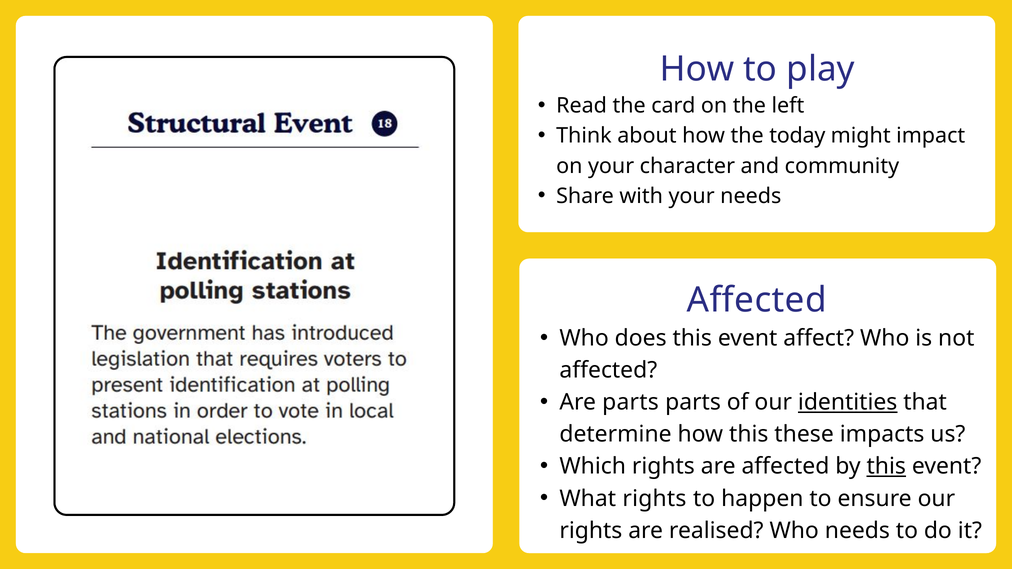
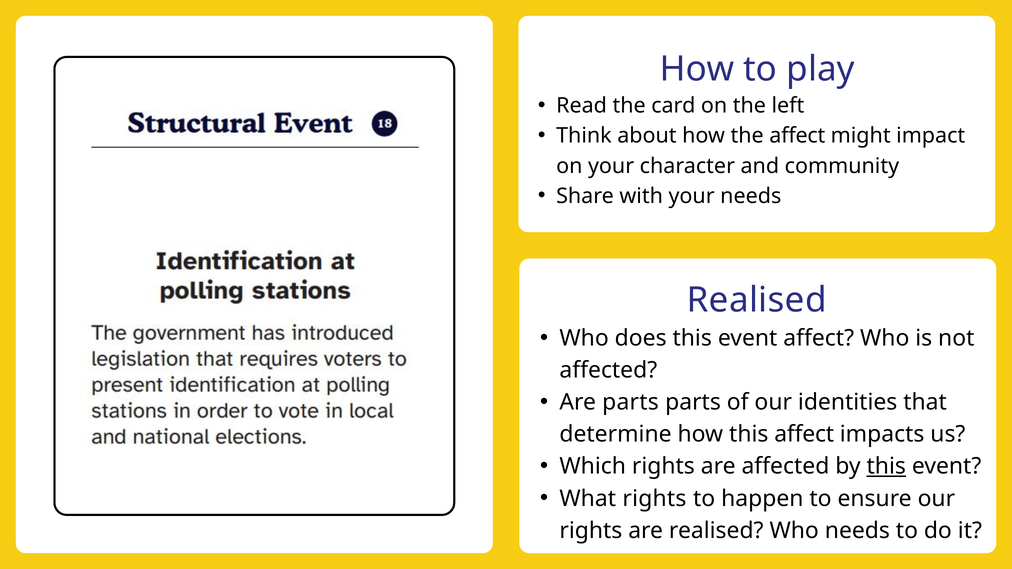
the today: today -> affect (797, 136)
Affected: Affected -> Realised (757, 300)
identities underline: present -> none (848, 403)
this these: these -> affect (804, 435)
